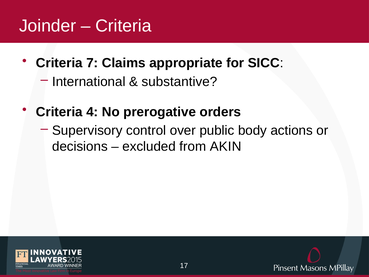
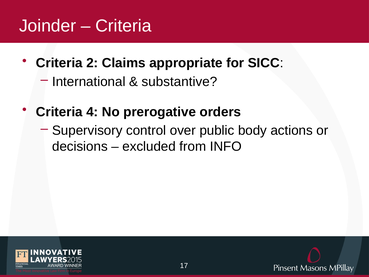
7: 7 -> 2 (92, 63)
AKIN: AKIN -> INFO (226, 146)
